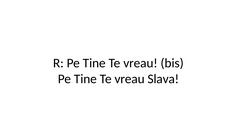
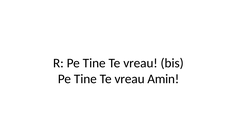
Slava: Slava -> Amin (163, 79)
